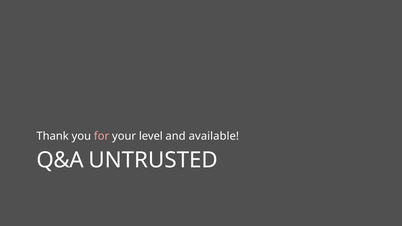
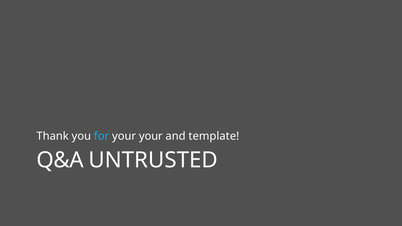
for colour: pink -> light blue (102, 136)
your level: level -> your (151, 136)
available: available -> template (214, 136)
